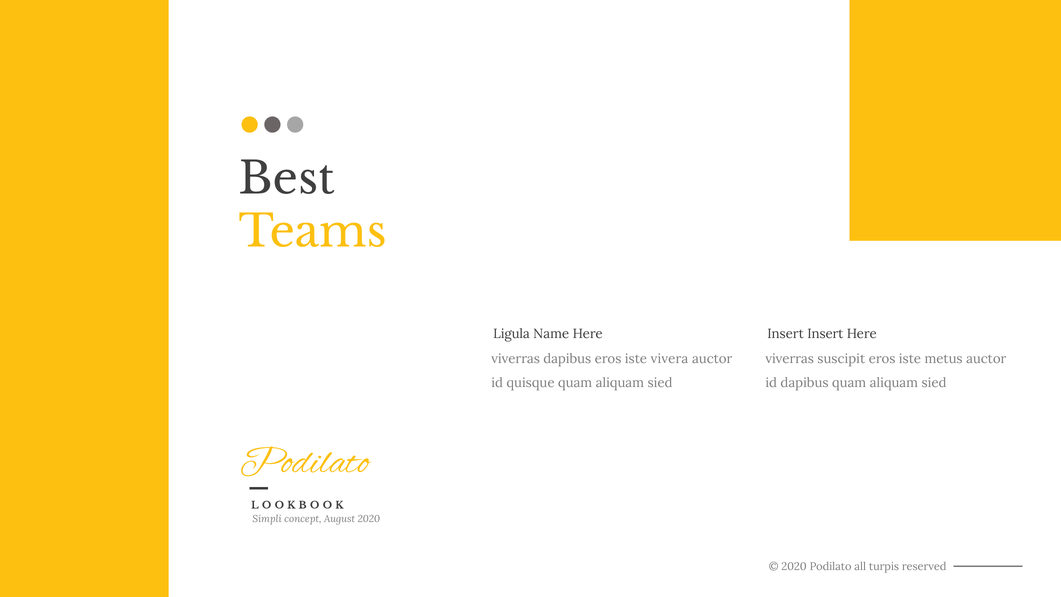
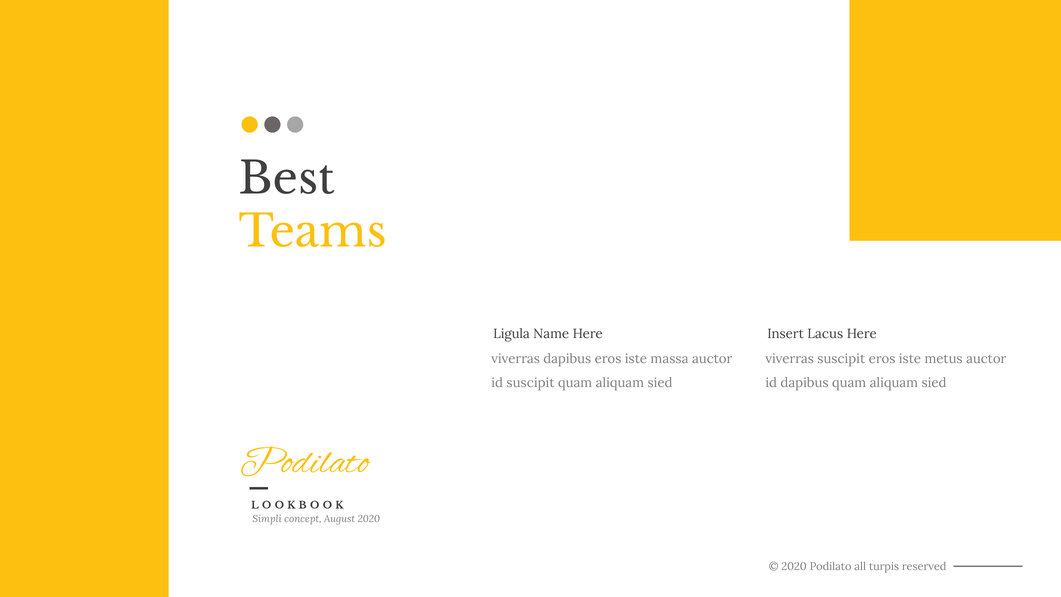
Insert Insert: Insert -> Lacus (825, 334)
vivera: vivera -> massa (670, 359)
id quisque: quisque -> suscipit (530, 383)
